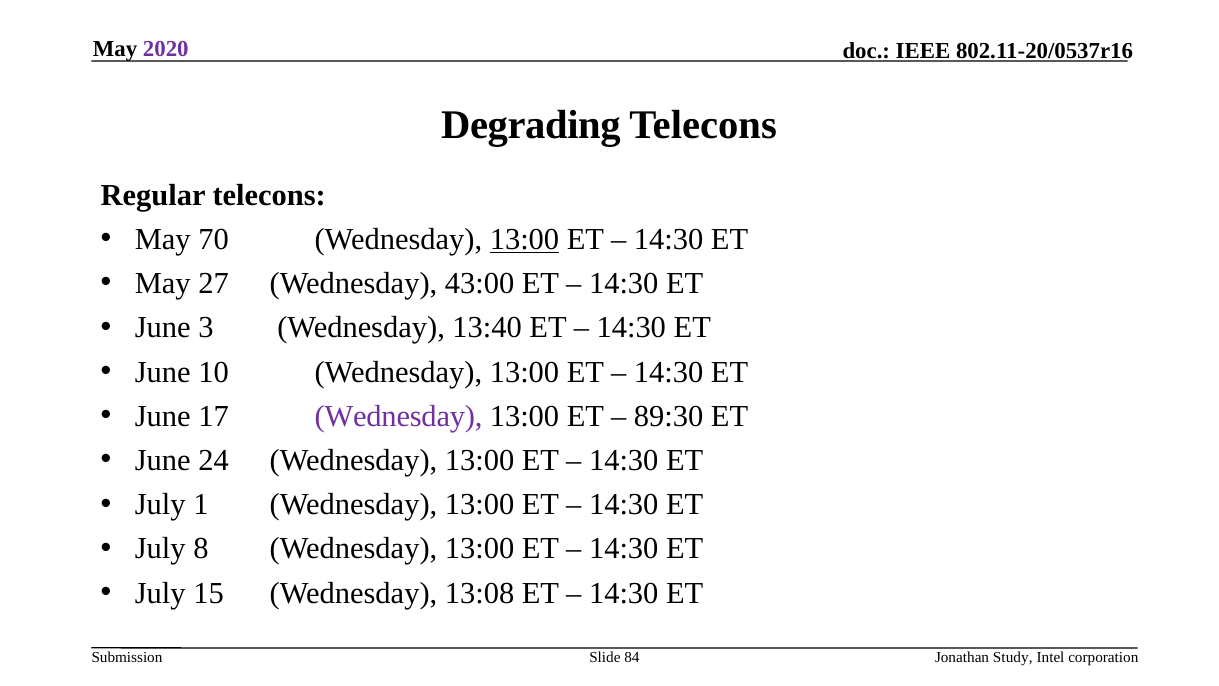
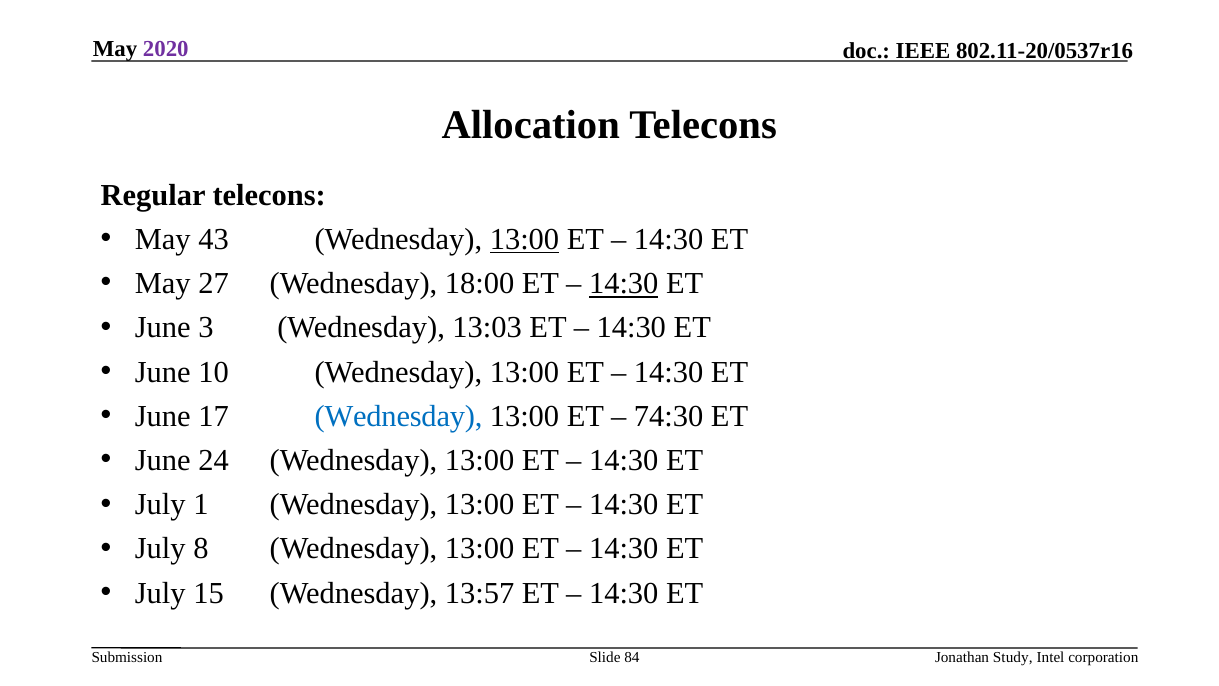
Degrading: Degrading -> Allocation (531, 125)
70: 70 -> 43 (214, 239)
43:00: 43:00 -> 18:00 (480, 283)
14:30 underline: none -> present (624, 283)
13:40: 13:40 -> 13:03 (487, 328)
Wednesday colour: purple -> blue (399, 416)
89:30: 89:30 -> 74:30 (669, 416)
13:08: 13:08 -> 13:57 (480, 593)
